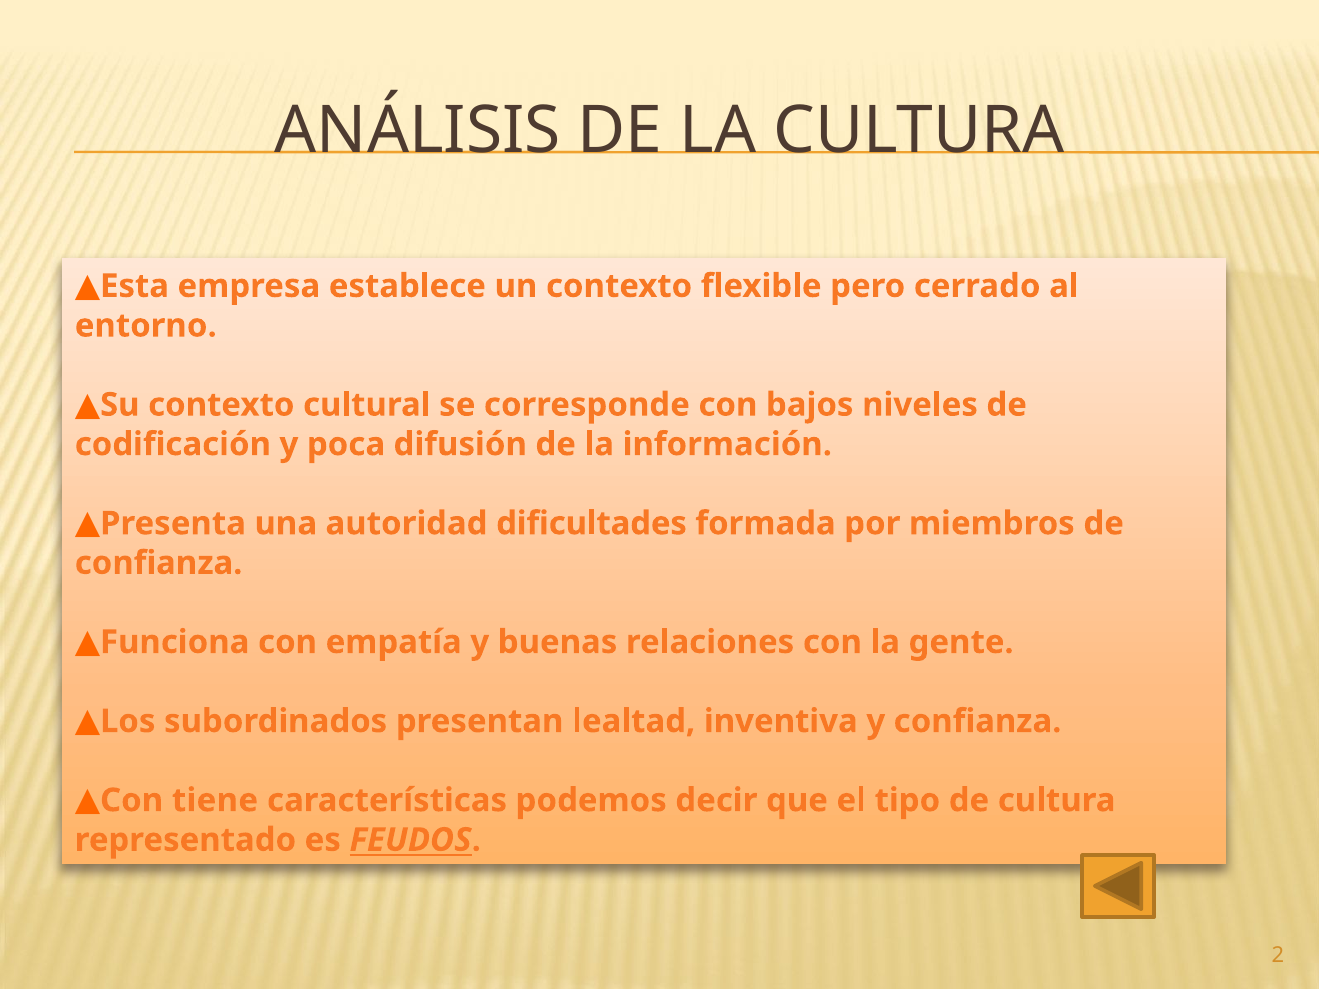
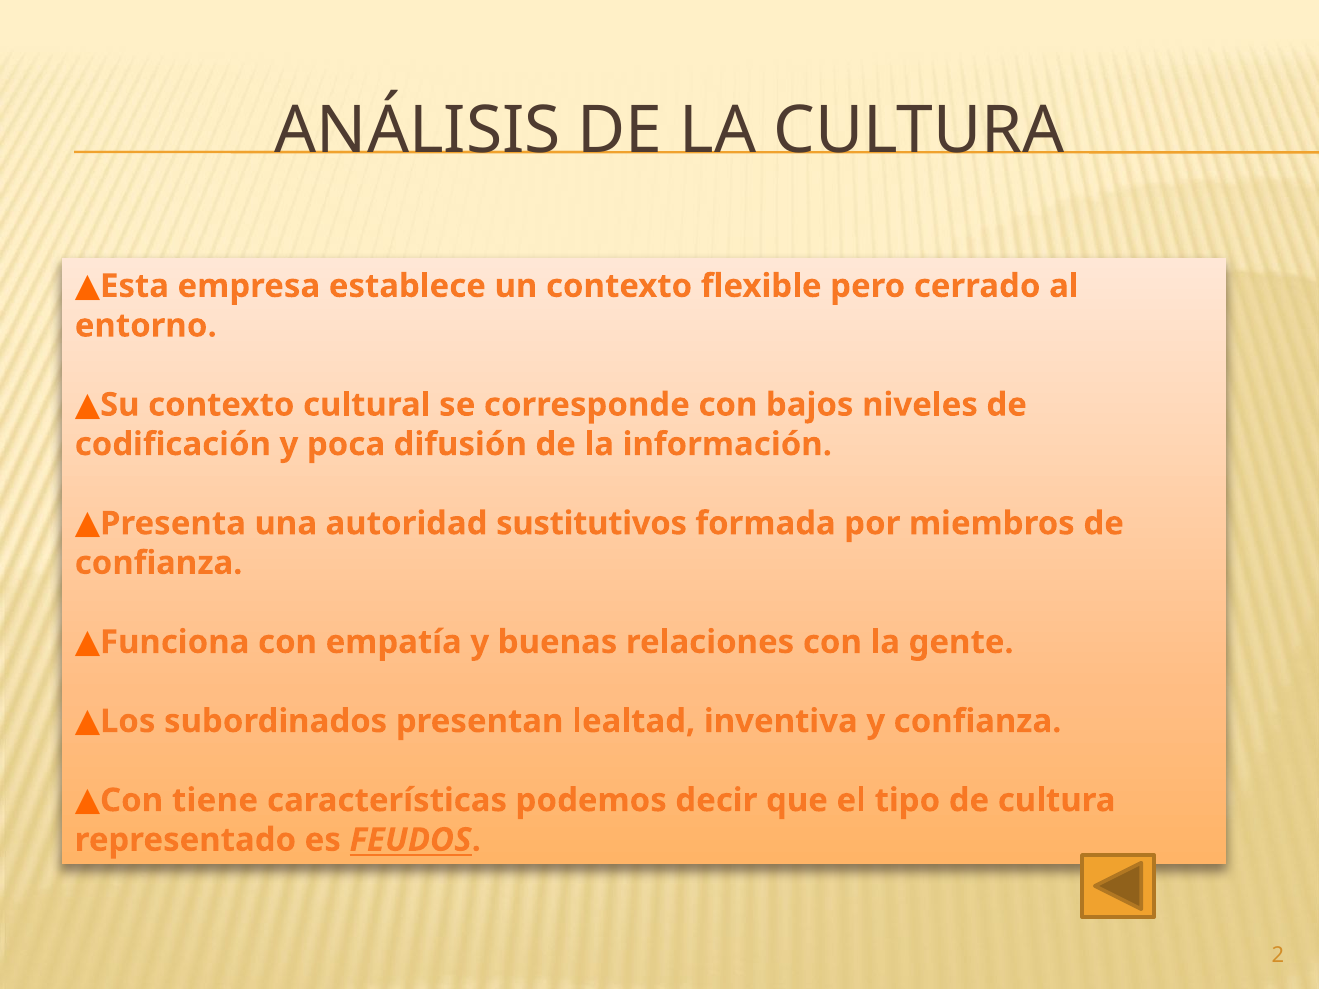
dificultades: dificultades -> sustitutivos (592, 524)
